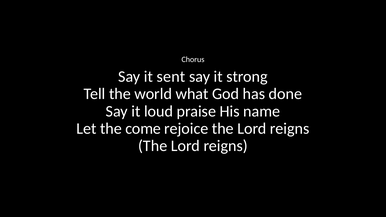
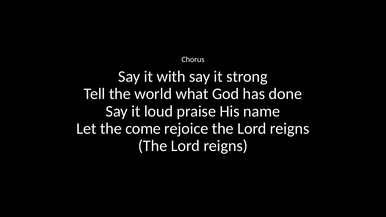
sent: sent -> with (171, 77)
